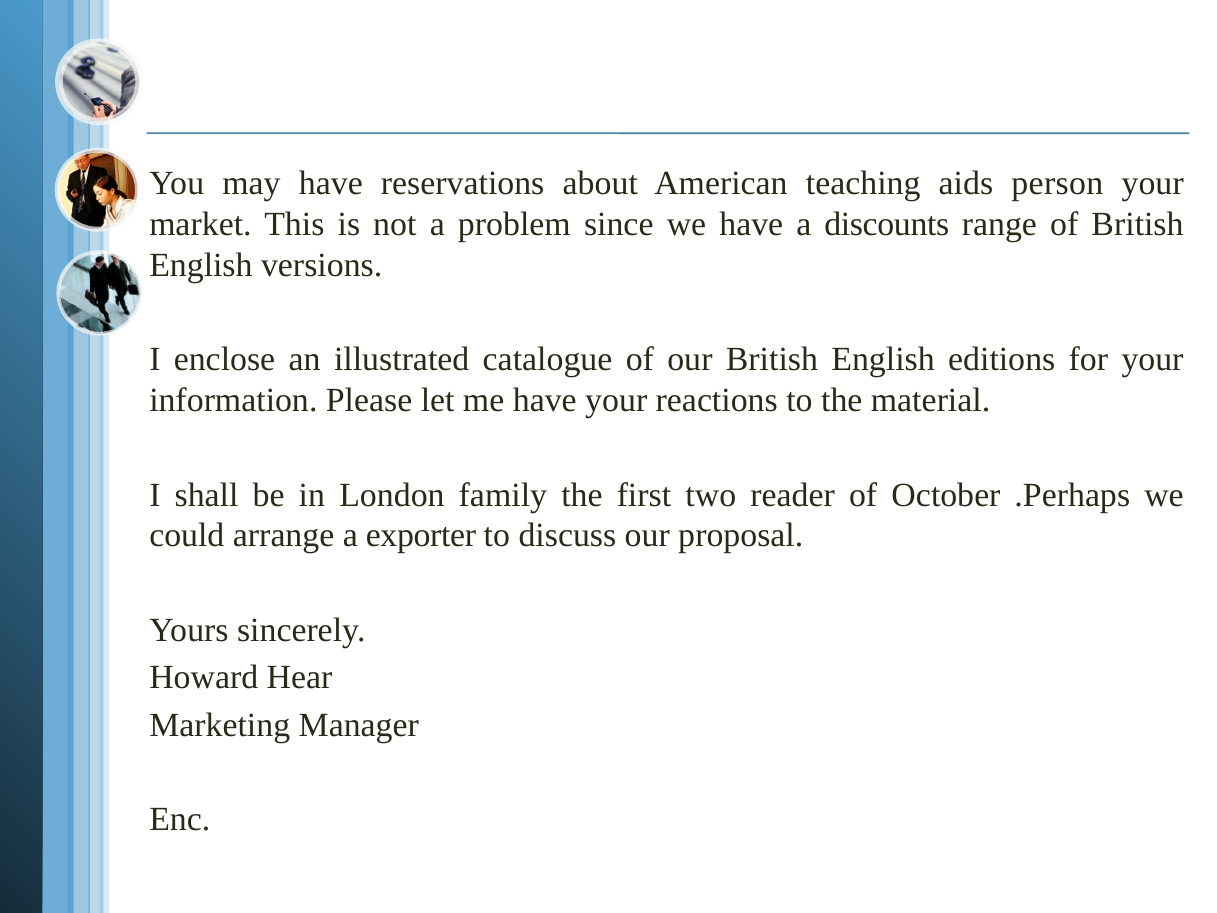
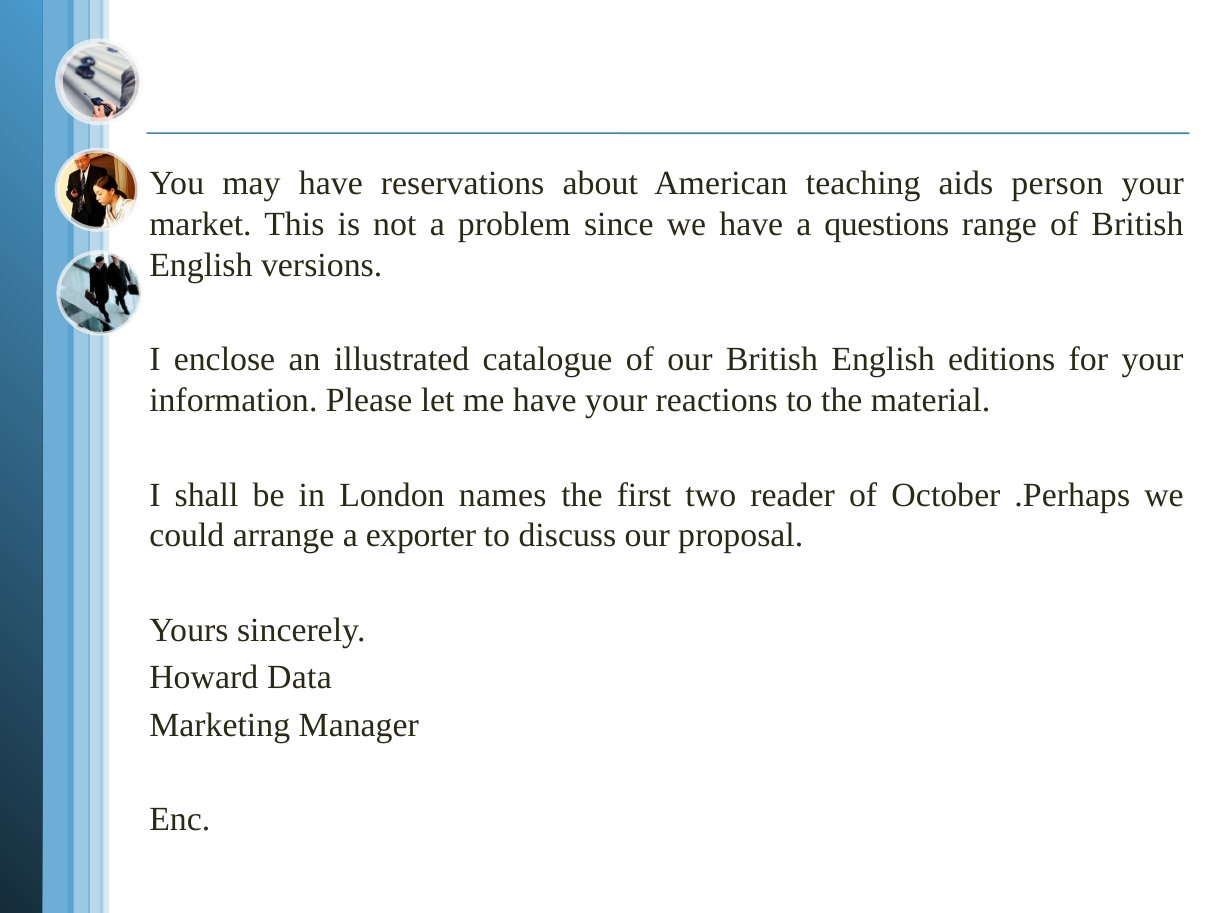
discounts: discounts -> questions (887, 224)
family: family -> names (503, 495)
Hear: Hear -> Data (299, 677)
